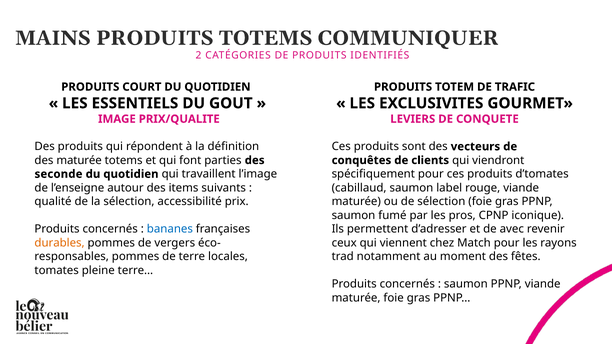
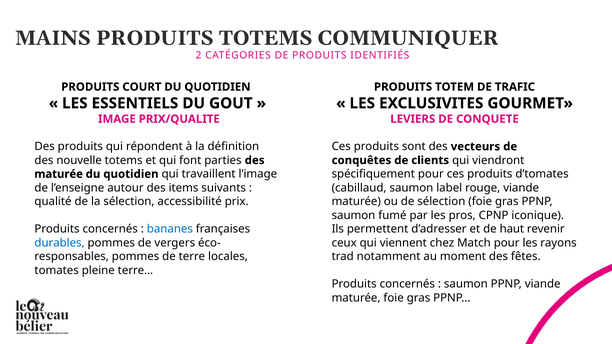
des maturée: maturée -> nouvelle (79, 160)
seconde: seconde -> maturée (59, 174)
avec: avec -> haut (512, 229)
durables colour: orange -> blue (60, 243)
